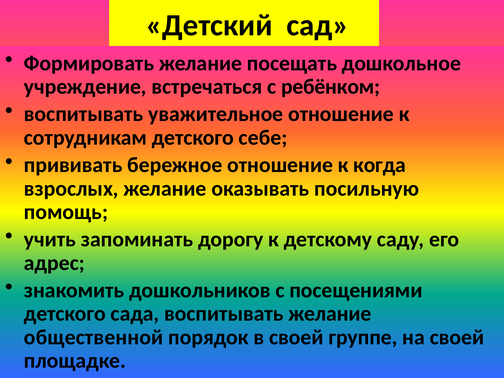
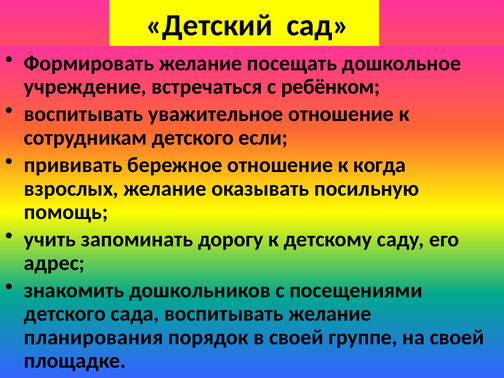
себе: себе -> если (263, 138)
общественной: общественной -> планирования (94, 337)
